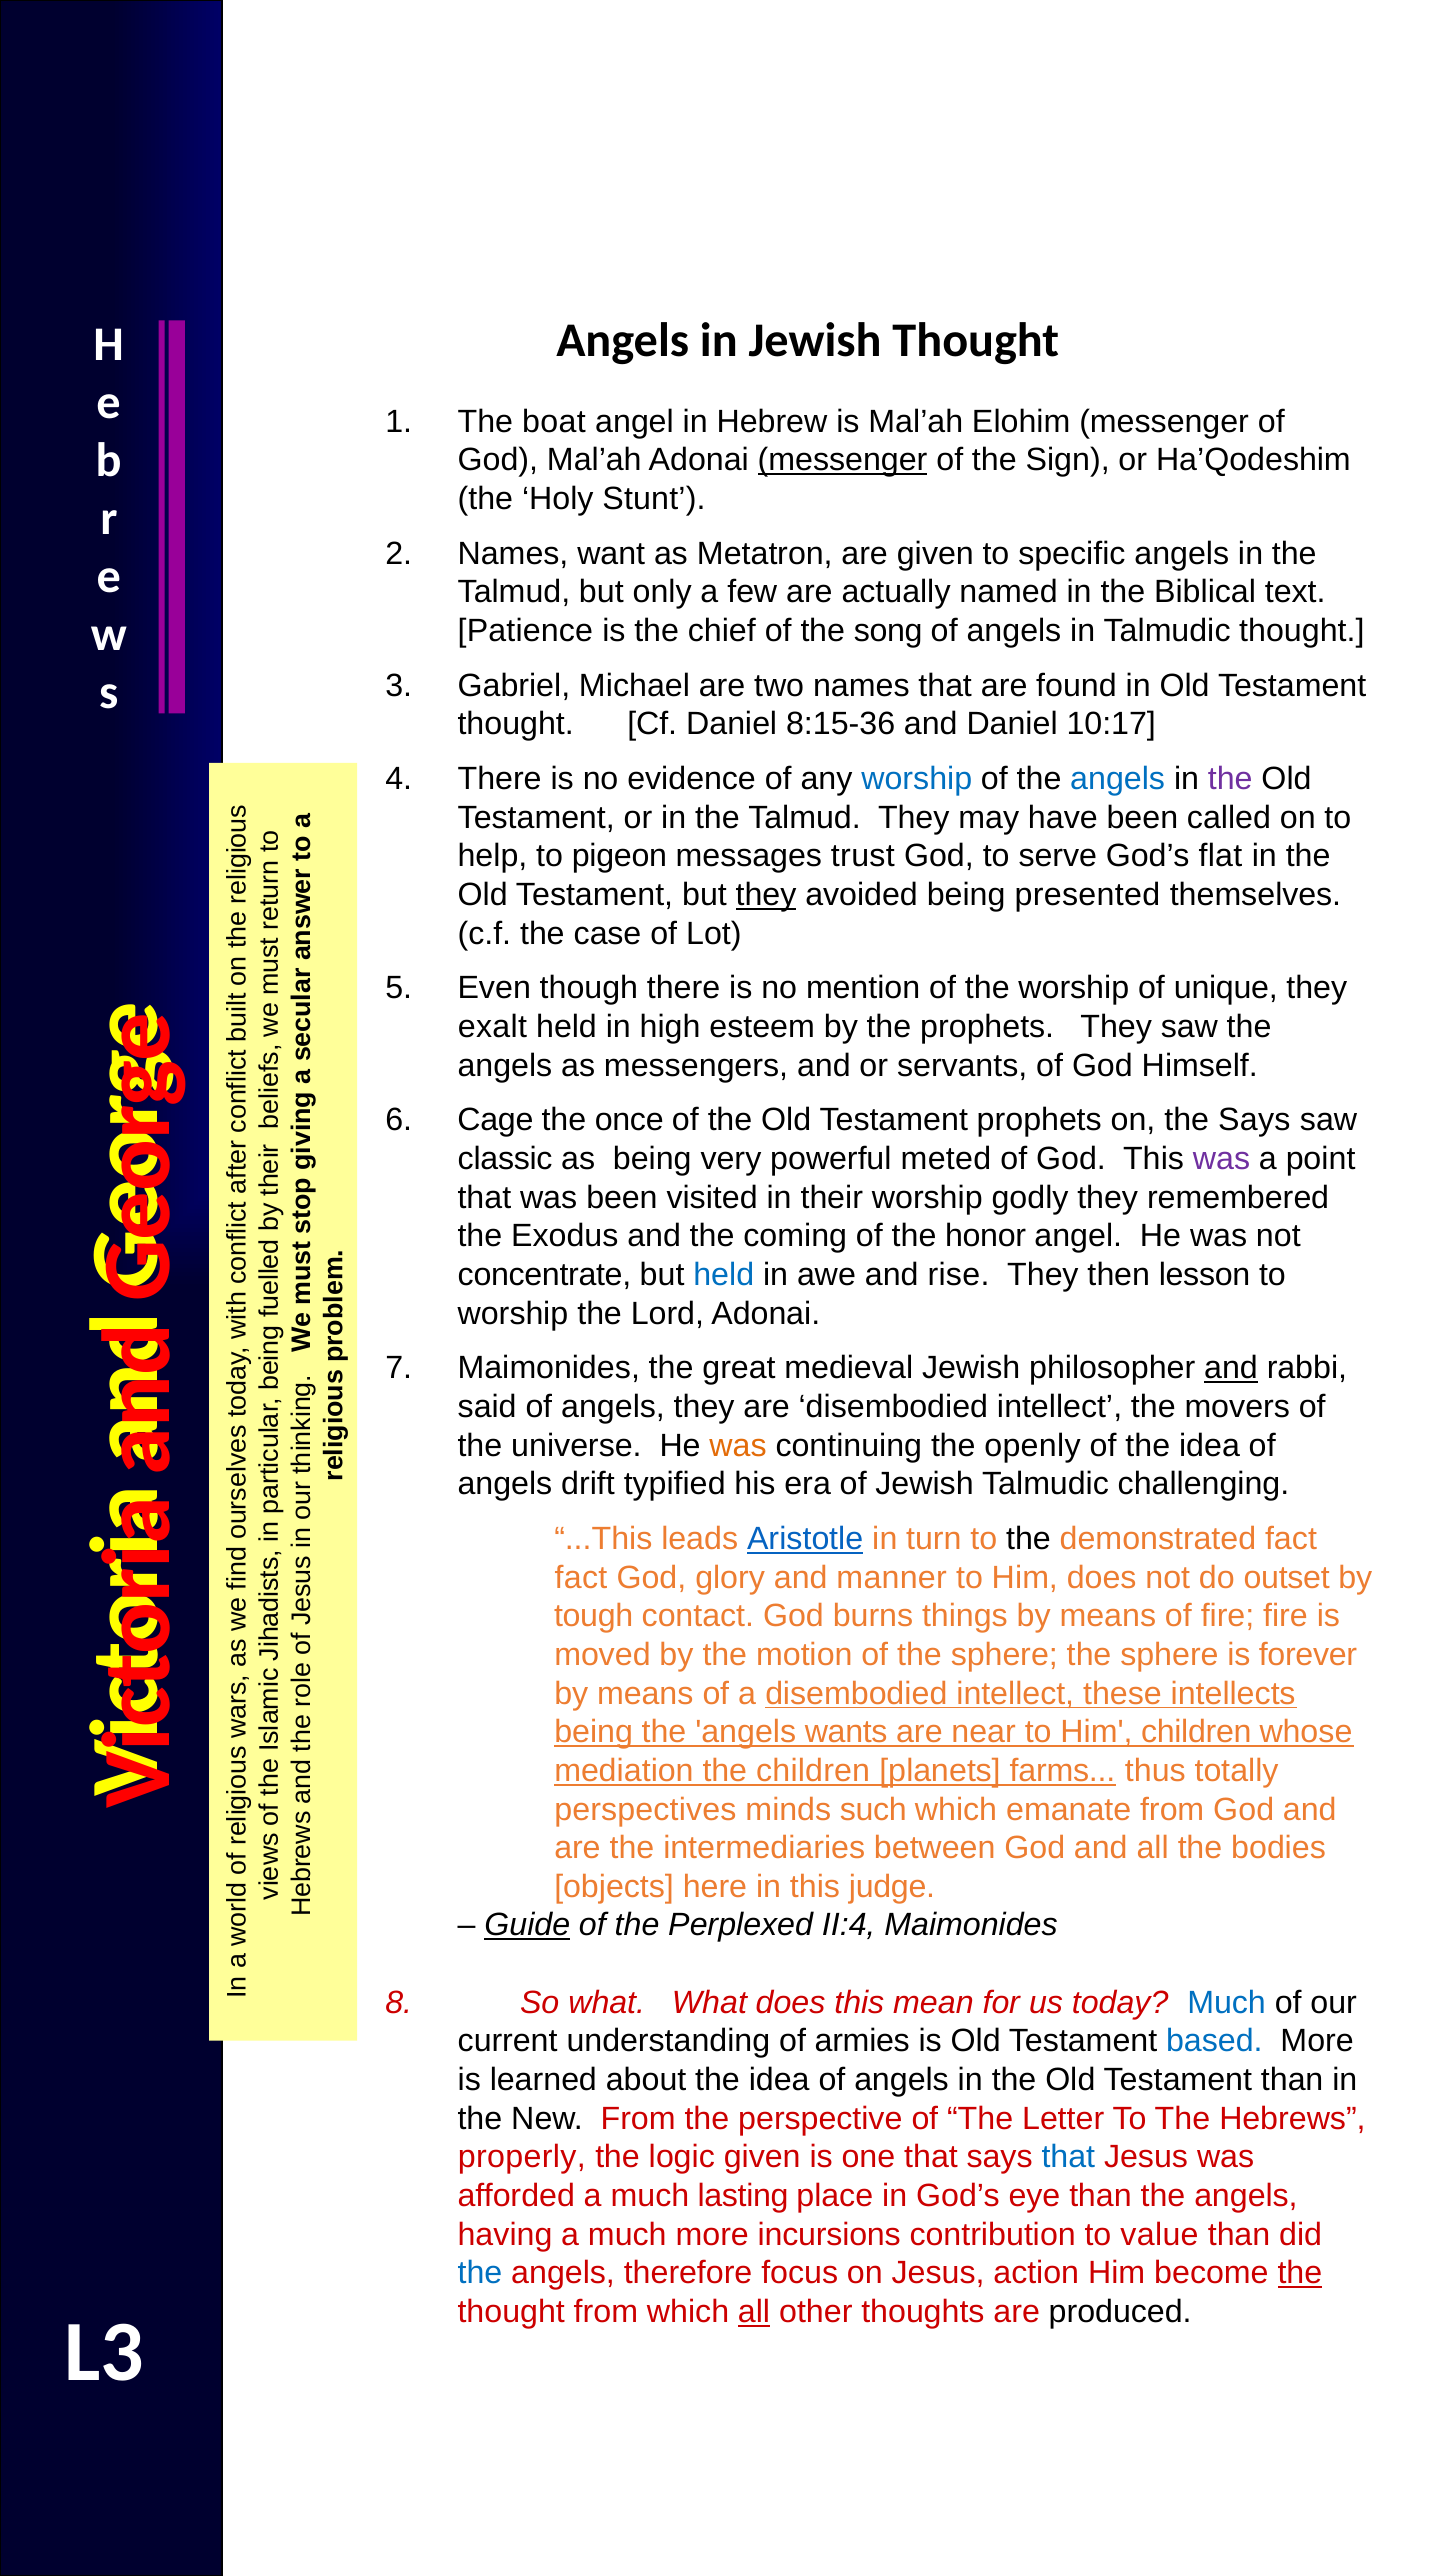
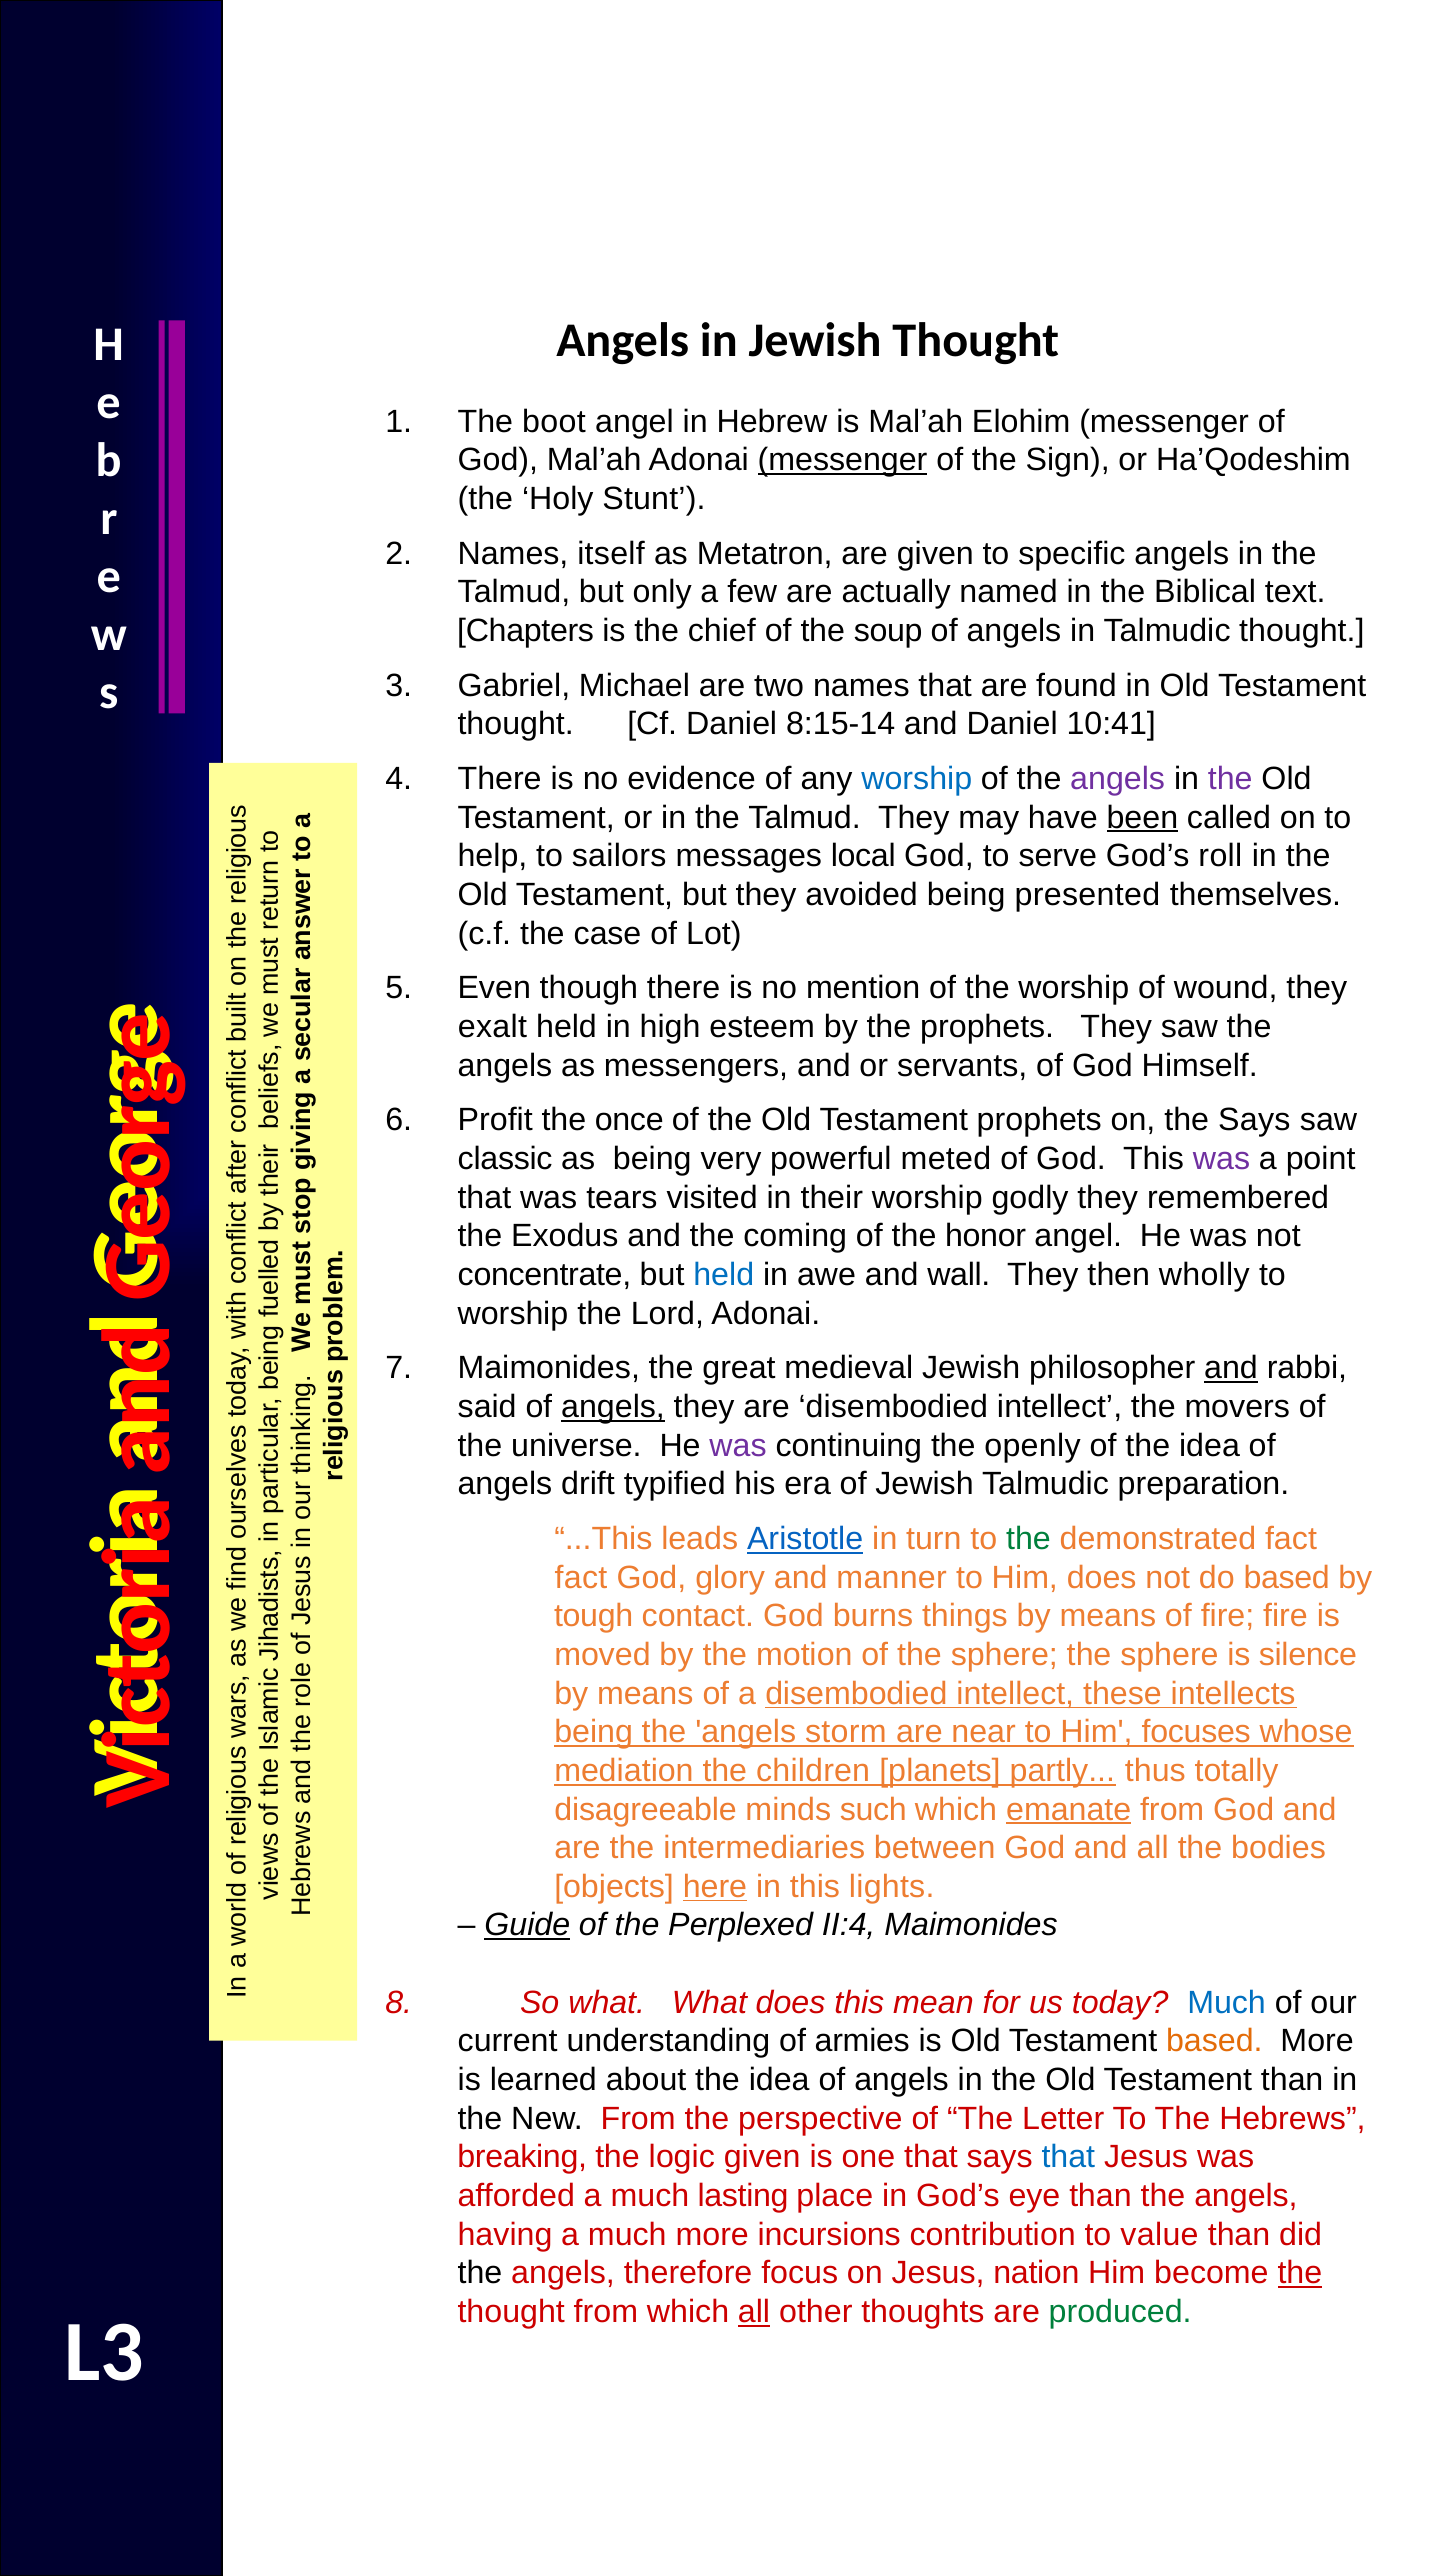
boat: boat -> boot (554, 421)
want: want -> itself (611, 553)
Patience: Patience -> Chapters (526, 631)
song: song -> soup (888, 631)
8:15-36: 8:15-36 -> 8:15-14 (841, 724)
10:17: 10:17 -> 10:41 (1111, 724)
angels colour: blue -> purple (1118, 779)
been underline: none -> present (1142, 818)
pigeon: pigeon -> sailors (619, 856)
trust: trust -> local (863, 856)
flat: flat -> roll (1220, 856)
they underline: present -> none (766, 895)
unique: unique -> wound (1226, 988)
Cage: Cage -> Profit (495, 1120)
was been: been -> tears (622, 1198)
rise: rise -> wall (959, 1275)
lesson: lesson -> wholly (1204, 1275)
angels underline: none -> present (613, 1407)
was colour: orange -> purple (738, 1446)
challenging: challenging -> preparation (1204, 1484)
the colour: black -> green (1028, 1539)
do outset: outset -> based (1287, 1578)
forever: forever -> silence (1308, 1655)
wants: wants -> storm (846, 1732)
Him children: children -> focuses (1196, 1732)
farms: farms -> partly (1062, 1771)
perspectives: perspectives -> disagreeable (646, 1809)
emanate underline: none -> present (1069, 1809)
here underline: none -> present (715, 1887)
judge: judge -> lights (892, 1887)
based colour: blue -> orange (1214, 2041)
properly: properly -> breaking (522, 2157)
the colour: blue -> black (480, 2273)
action: action -> nation (1036, 2273)
produced colour: black -> green (1120, 2312)
